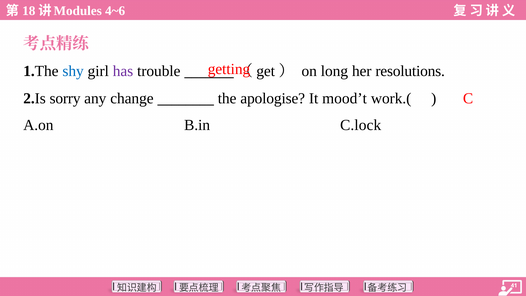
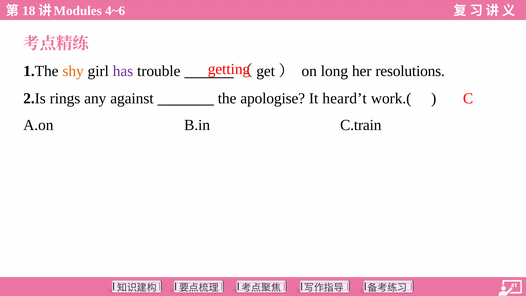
shy colour: blue -> orange (73, 71)
sorry: sorry -> rings (65, 98)
change: change -> against (132, 98)
mood’t: mood’t -> heard’t (345, 98)
C.lock: C.lock -> C.train (361, 125)
